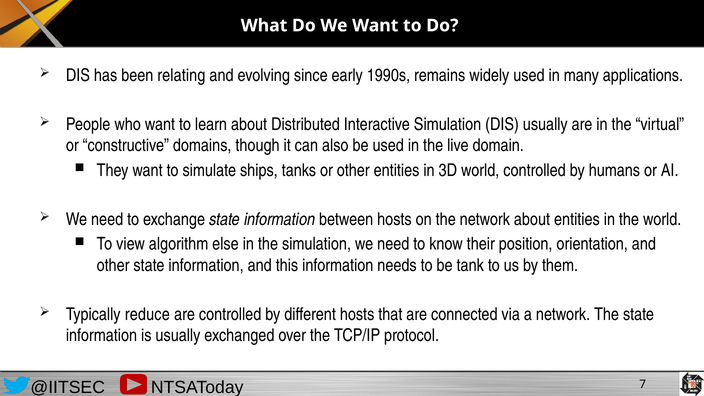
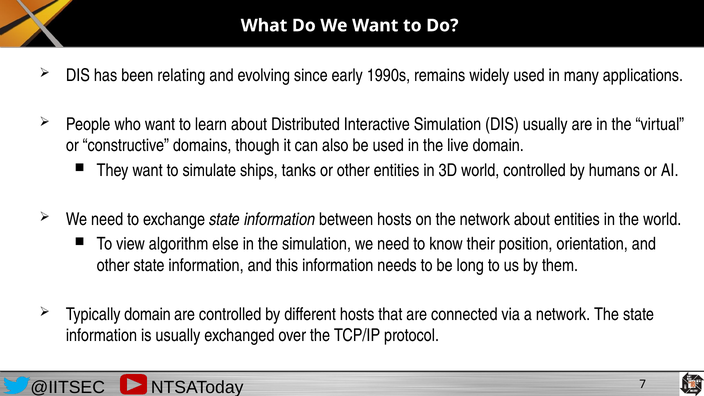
tank: tank -> long (470, 265)
Typically reduce: reduce -> domain (147, 315)
